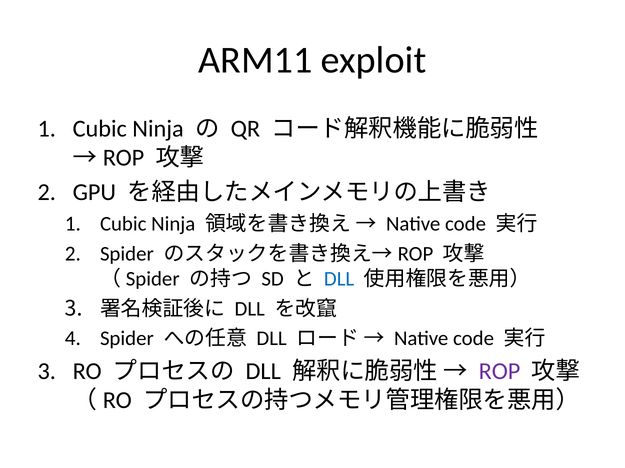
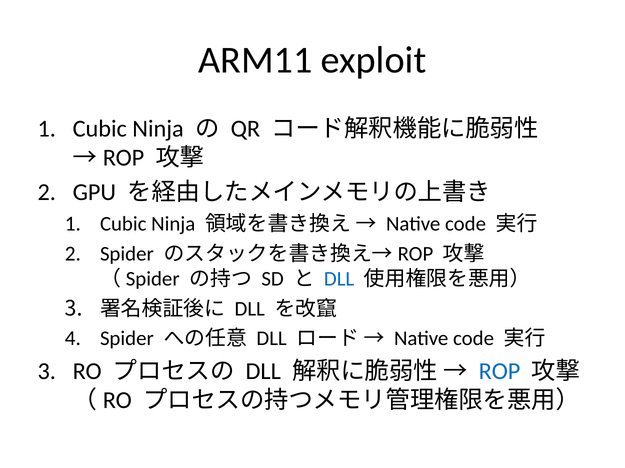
ROP colour: purple -> blue (499, 372)
